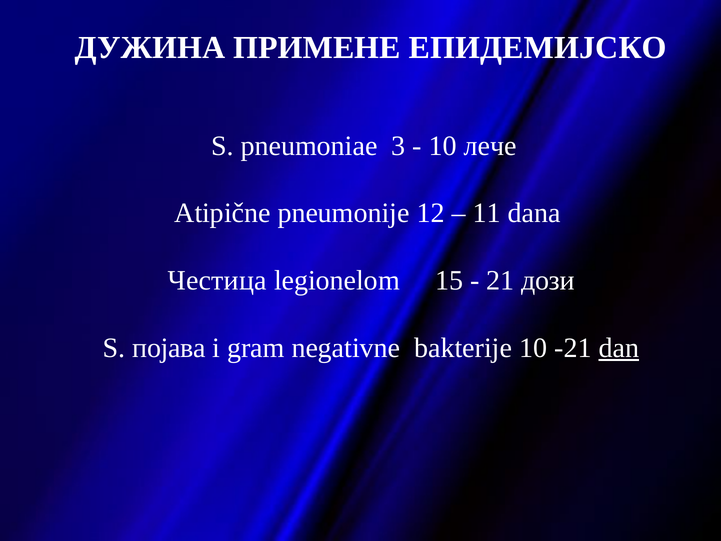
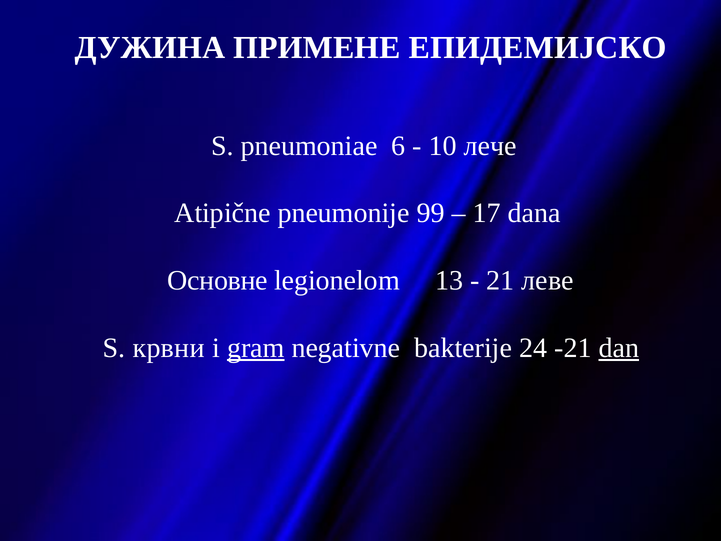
3: 3 -> 6 (398, 146)
12: 12 -> 99 (431, 213)
11: 11 -> 17 (487, 213)
Честица: Честица -> Основне (218, 280)
15: 15 -> 13 (449, 280)
дози: дози -> леве (548, 280)
појава: појава -> крвни (169, 348)
gram underline: none -> present (256, 348)
bakterije 10: 10 -> 24 (533, 348)
